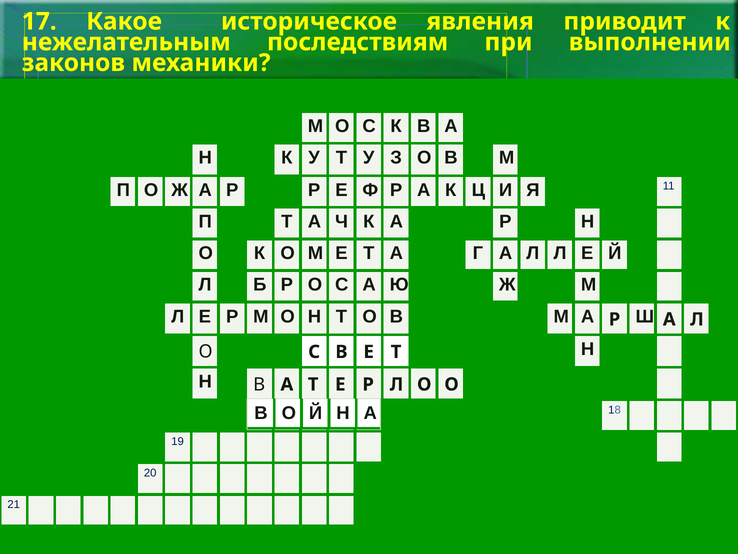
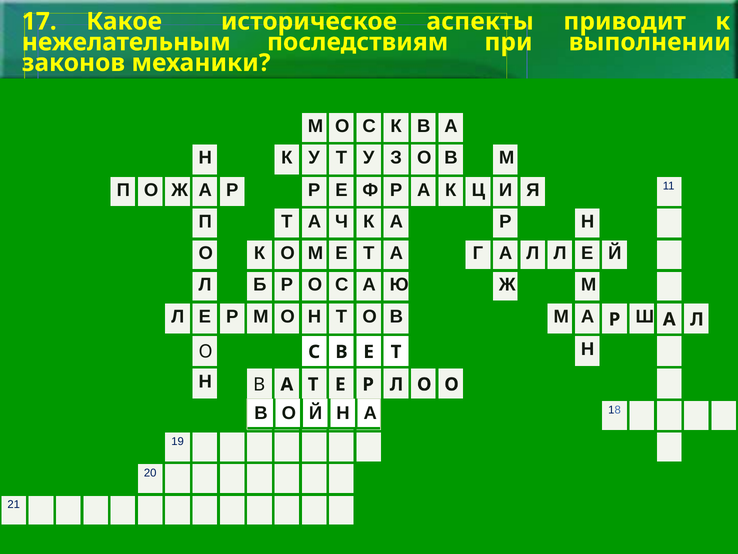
явления: явления -> аспекты (480, 21)
